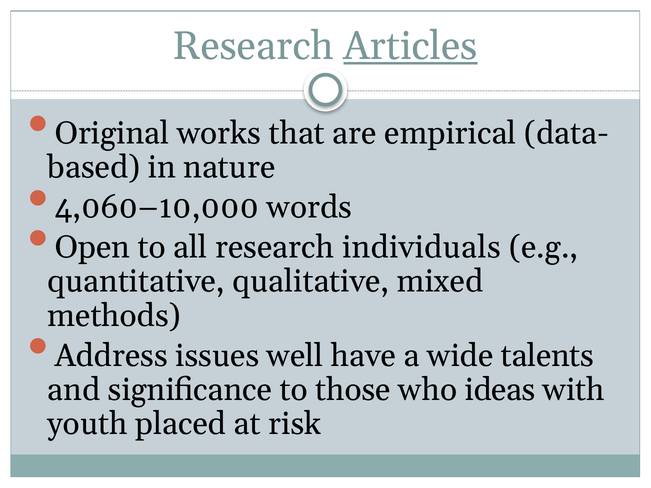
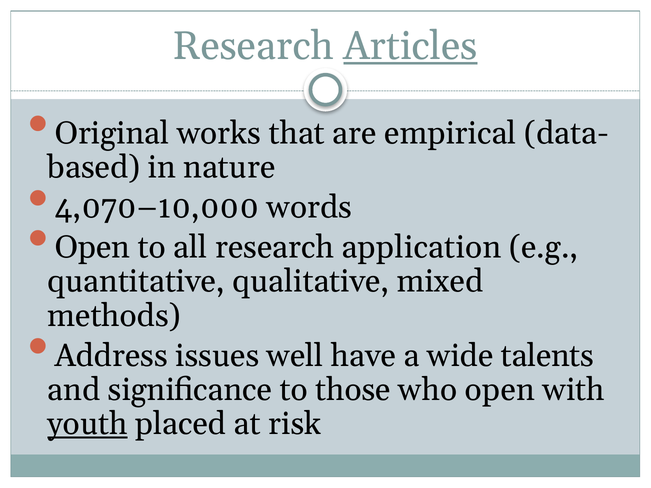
4,060–10,000: 4,060–10,000 -> 4,070–10,000 (157, 207)
individuals: individuals -> application (422, 247)
who ideas: ideas -> open (500, 390)
youth underline: none -> present (87, 424)
